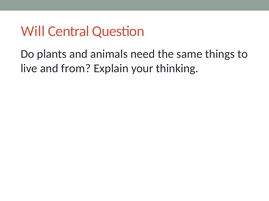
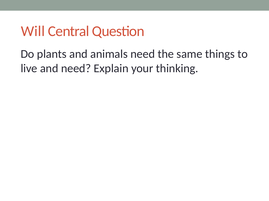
and from: from -> need (76, 69)
